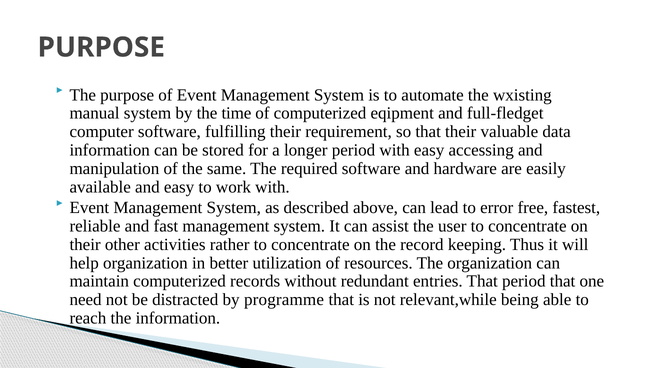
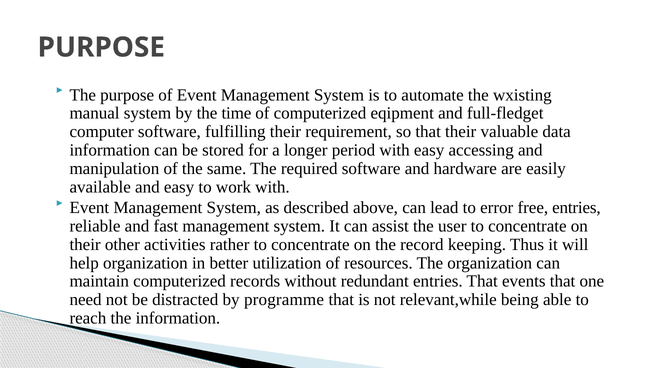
free fastest: fastest -> entries (576, 208)
That period: period -> events (524, 282)
